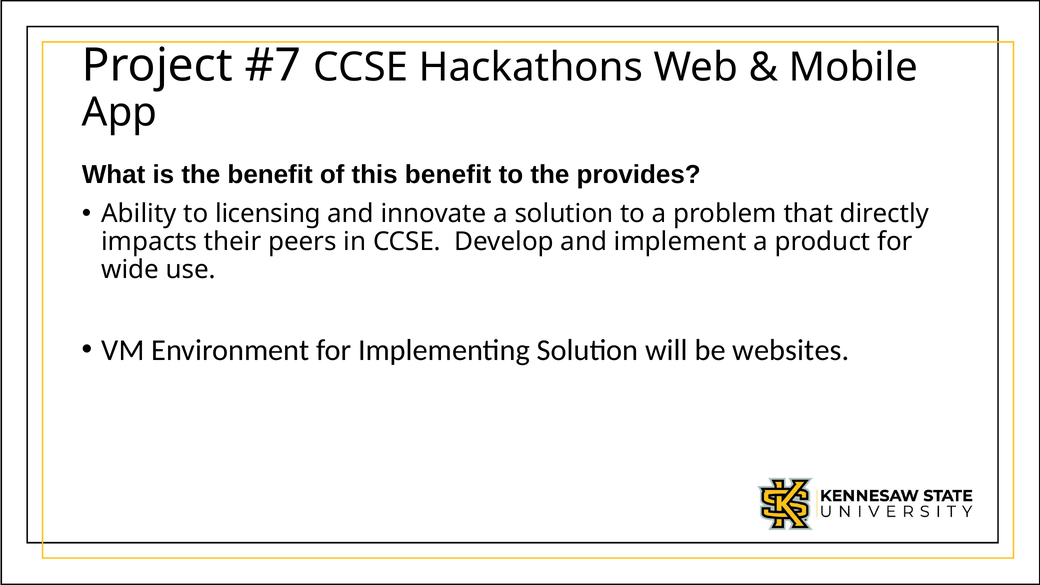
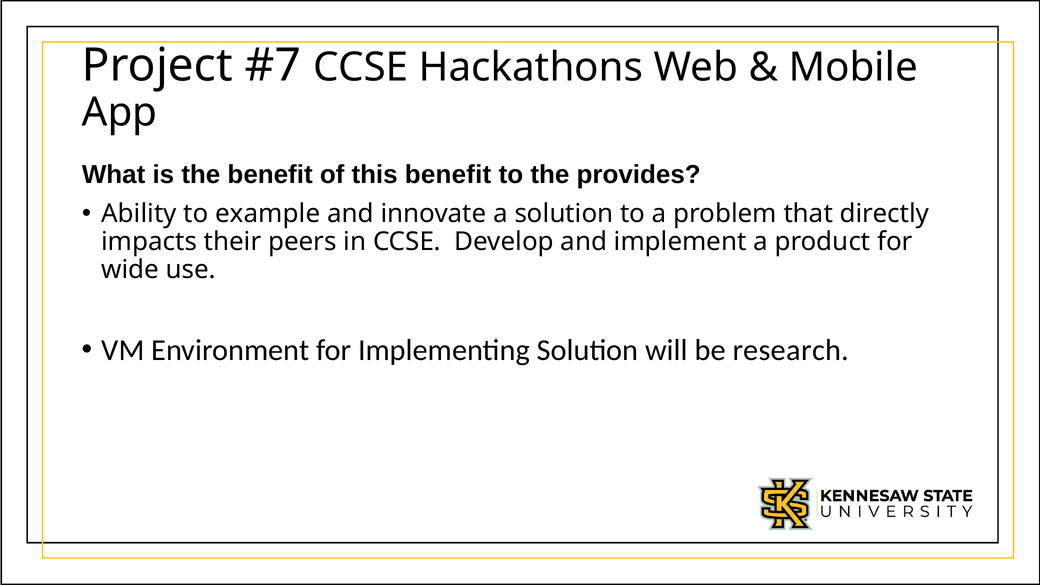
licensing: licensing -> example (268, 214)
websites: websites -> research (791, 350)
